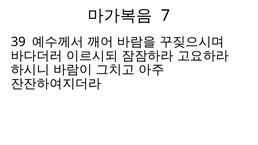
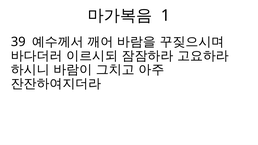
7: 7 -> 1 (166, 16)
